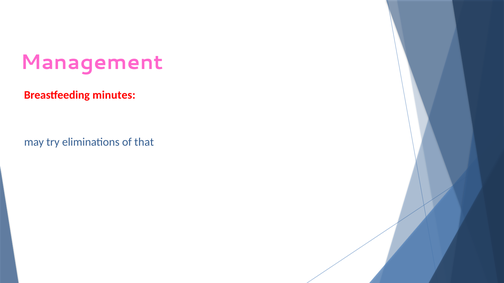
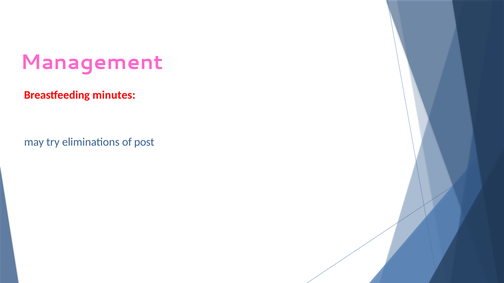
that: that -> post (144, 142)
